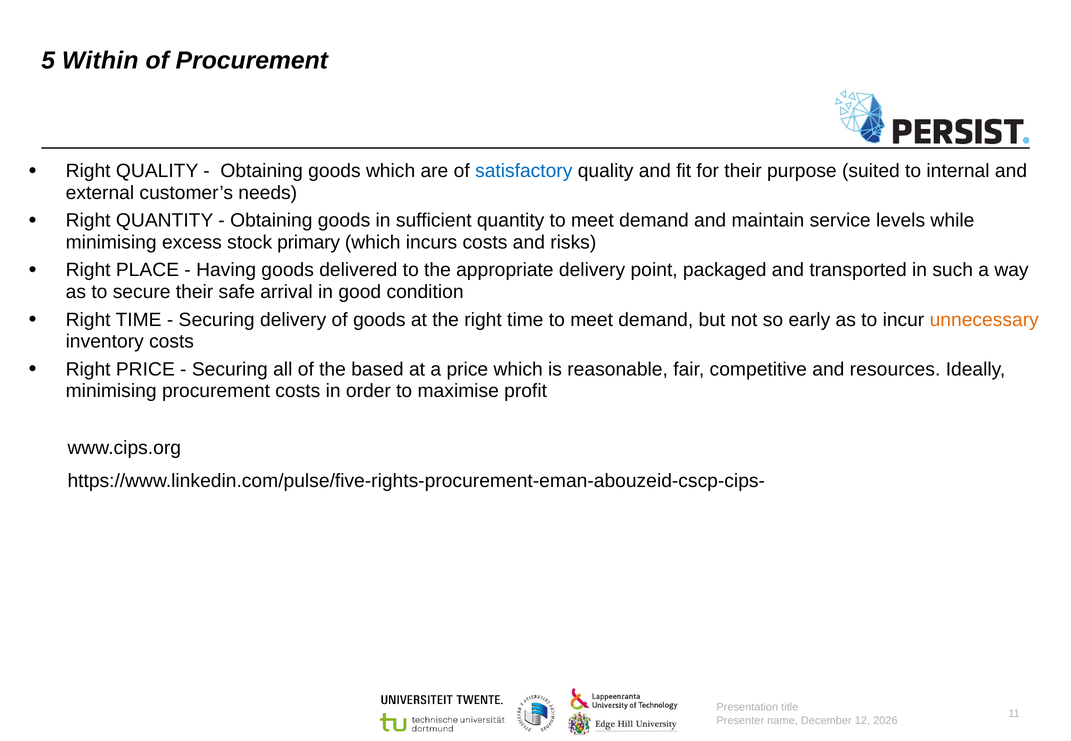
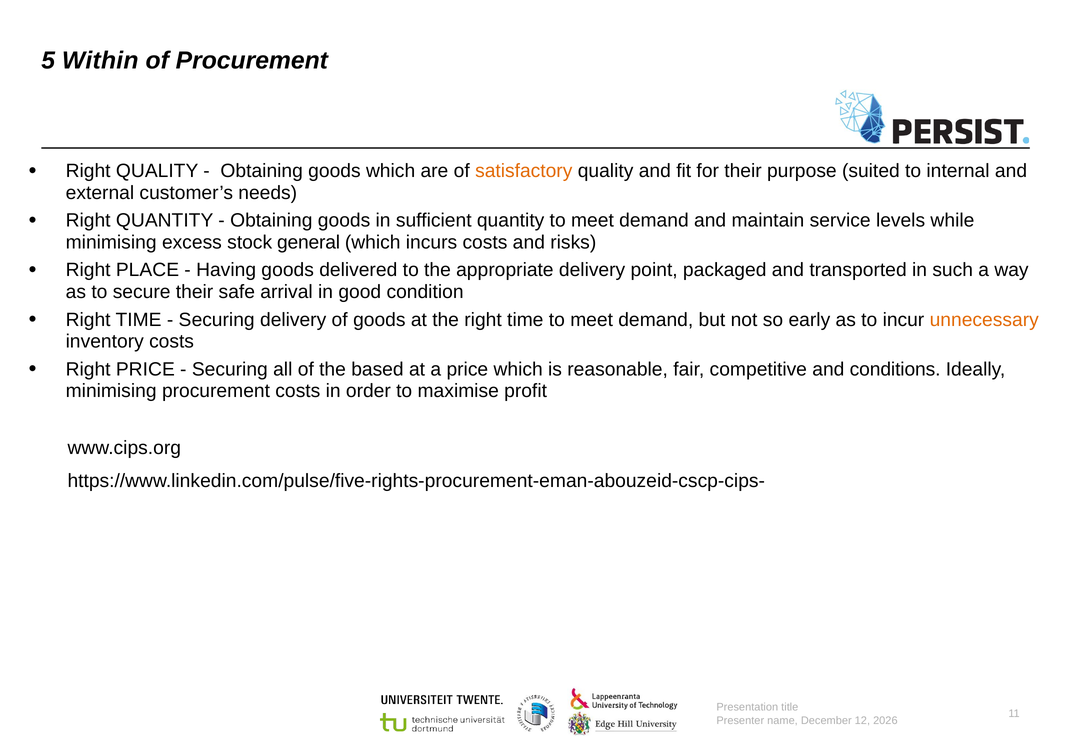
satisfactory colour: blue -> orange (524, 171)
primary: primary -> general (309, 243)
resources: resources -> conditions (895, 369)
